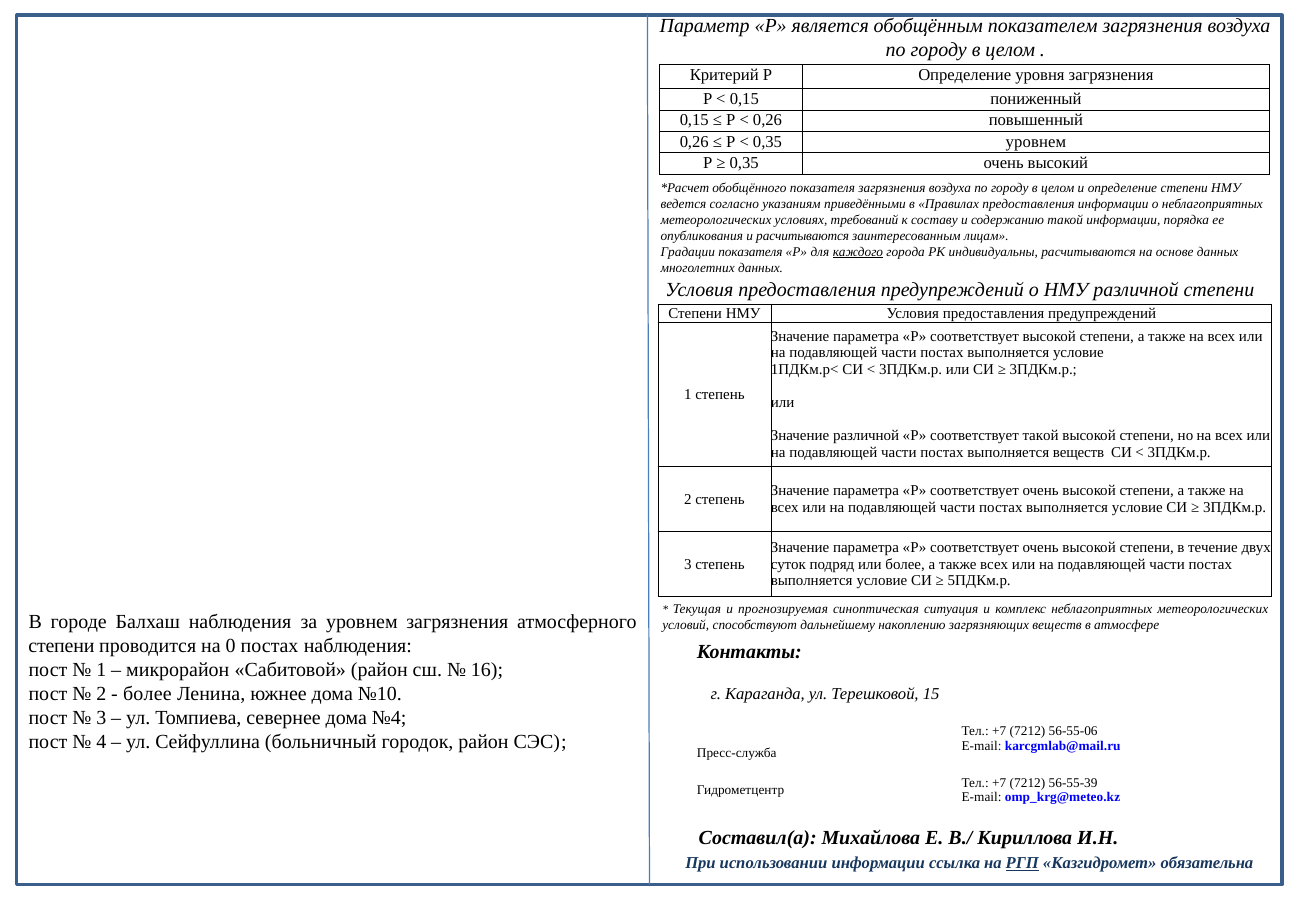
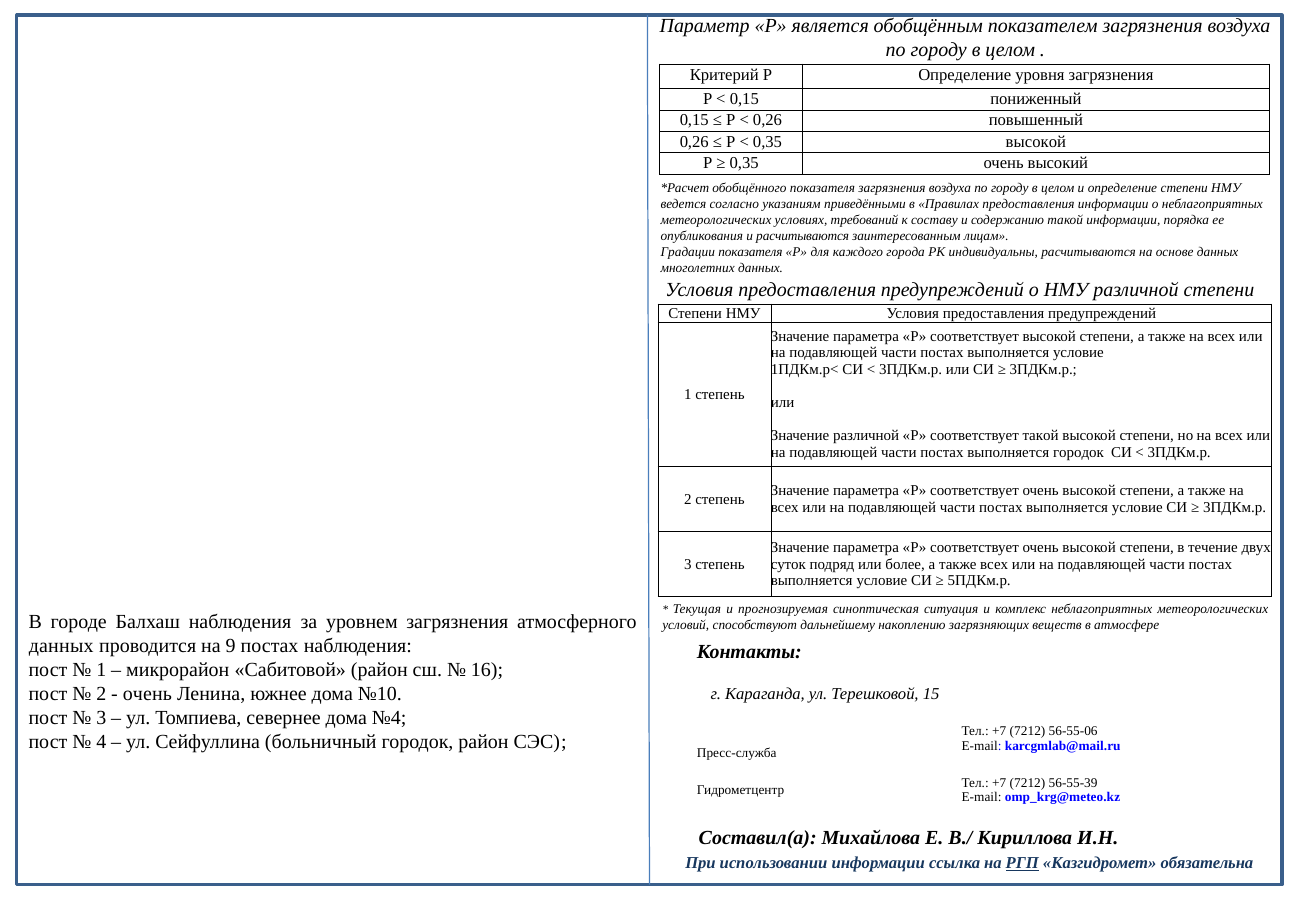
0,35 уровнем: уровнем -> высокой (1036, 142)
каждого underline: present -> none (858, 252)
выполняется веществ: веществ -> городок (1078, 452)
степени: степени -> данных (61, 646)
0: 0 -> 9 (231, 646)
более: более -> очень (147, 694)
